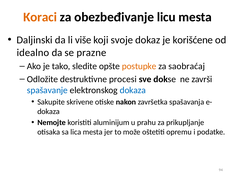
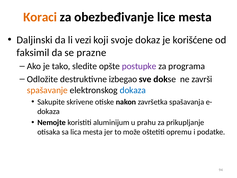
licu: licu -> lice (166, 17)
više: više -> vezi (83, 40)
idealno: idealno -> faksimil (33, 52)
postupke colour: orange -> purple (139, 66)
saobraćaj: saobraćaj -> programa (187, 66)
procesi: procesi -> izbegao (123, 79)
spašavanje colour: blue -> orange (47, 90)
